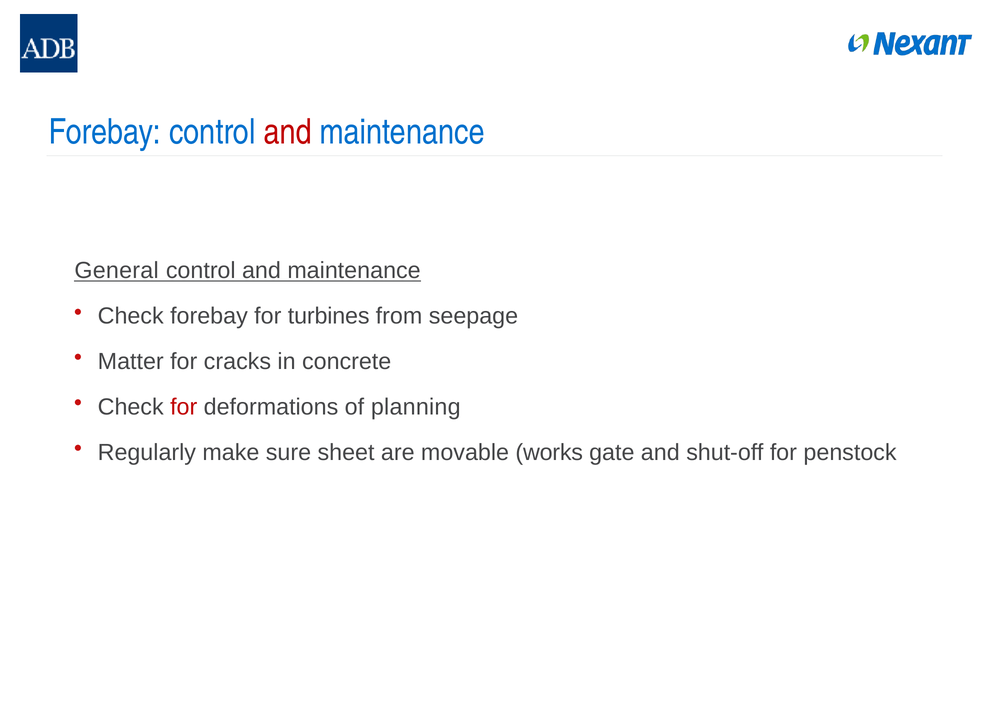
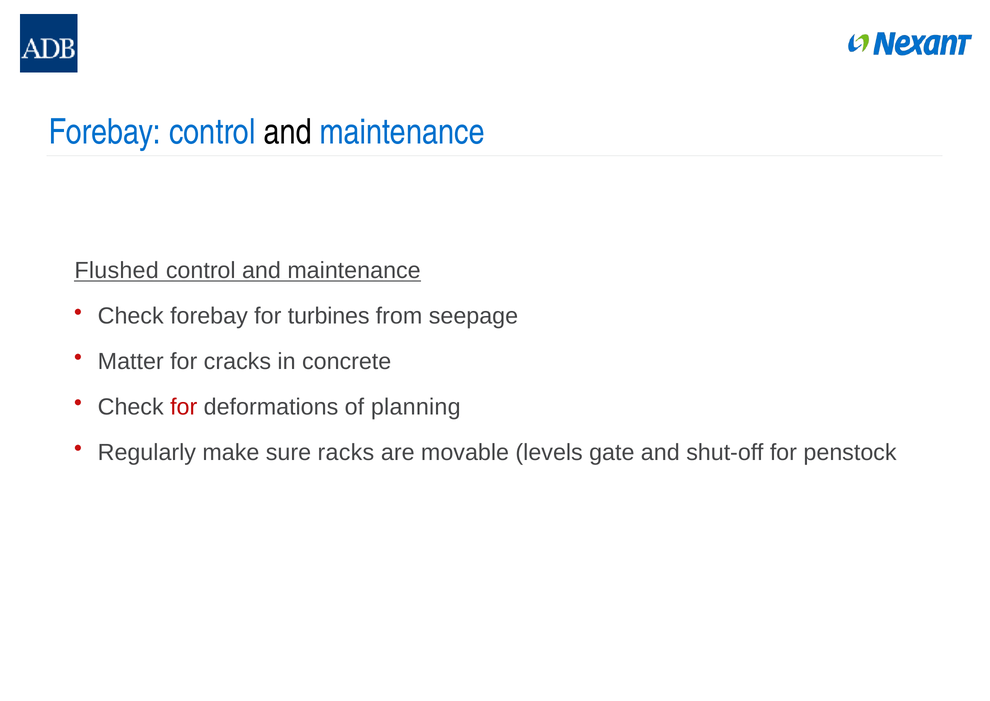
and colour: red -> black (288, 132)
General: General -> Flushed (117, 271)
sheet: sheet -> racks (346, 452)
works: works -> levels (549, 452)
